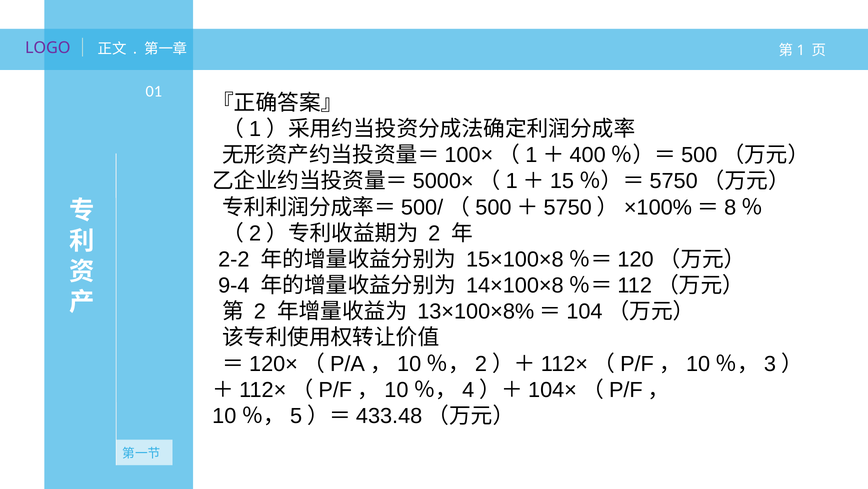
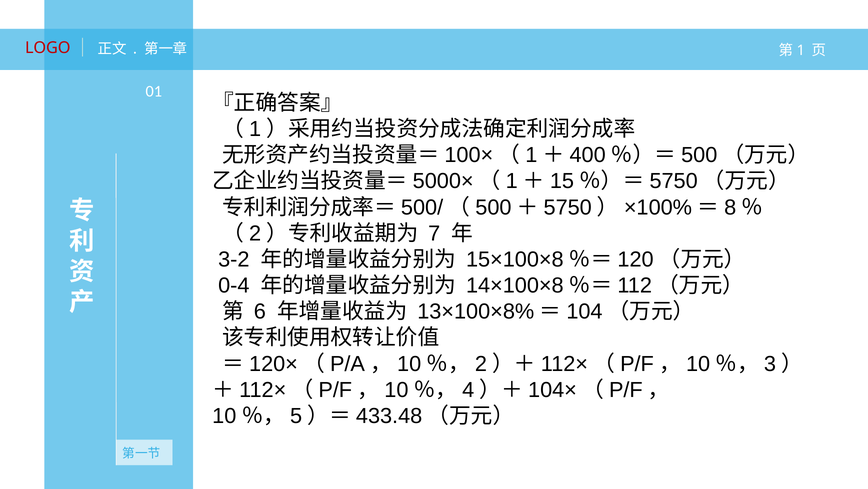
LOGO colour: purple -> red (48, 48)
2: 2 -> 7 (434, 233)
2-2: 2-2 -> 3-2 (234, 259)
9-4: 9-4 -> 0-4 (234, 285)
2: 2 -> 6 (260, 311)
